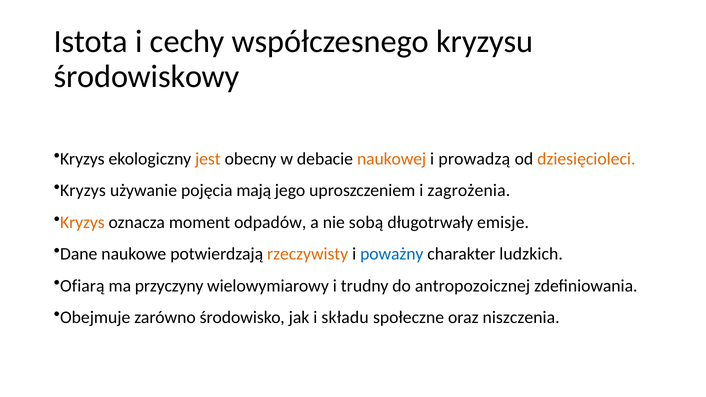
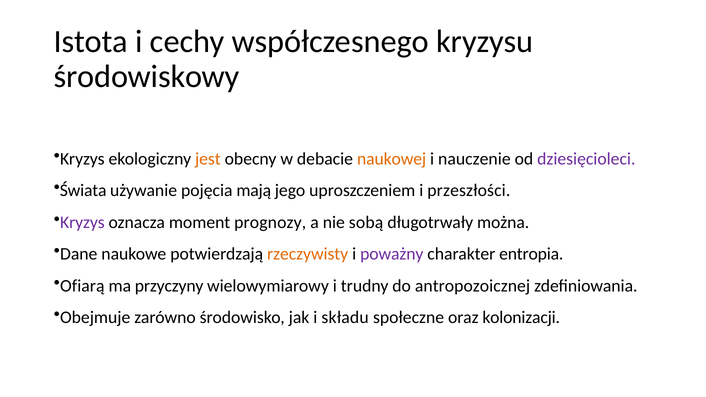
prowadzą: prowadzą -> nauczenie (474, 159)
dziesięcioleci colour: orange -> purple (586, 159)
Kryzys: Kryzys -> Świata (83, 191)
zagrożenia: zagrożenia -> przeszłości (469, 191)
Kryzys colour: orange -> purple (82, 222)
odpadów: odpadów -> prognozy (270, 222)
emisje: emisje -> można (503, 222)
poważny colour: blue -> purple (392, 254)
ludzkich: ludzkich -> entropia (531, 254)
niszczenia: niszczenia -> kolonizacji (521, 318)
